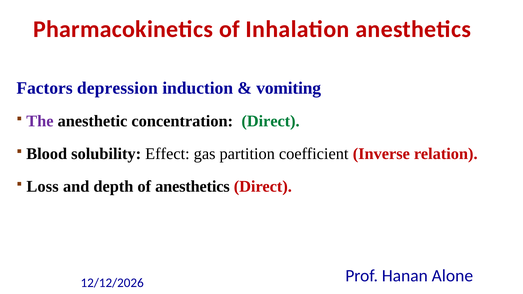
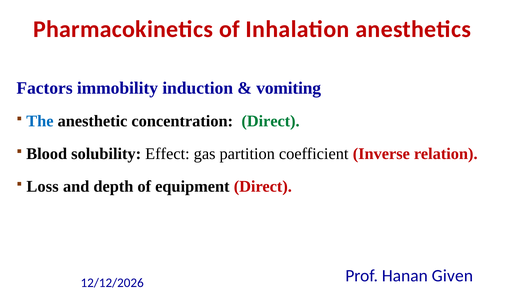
depression: depression -> immobility (117, 88)
The colour: purple -> blue (40, 121)
of anesthetics: anesthetics -> equipment (192, 187)
Alone: Alone -> Given (452, 276)
